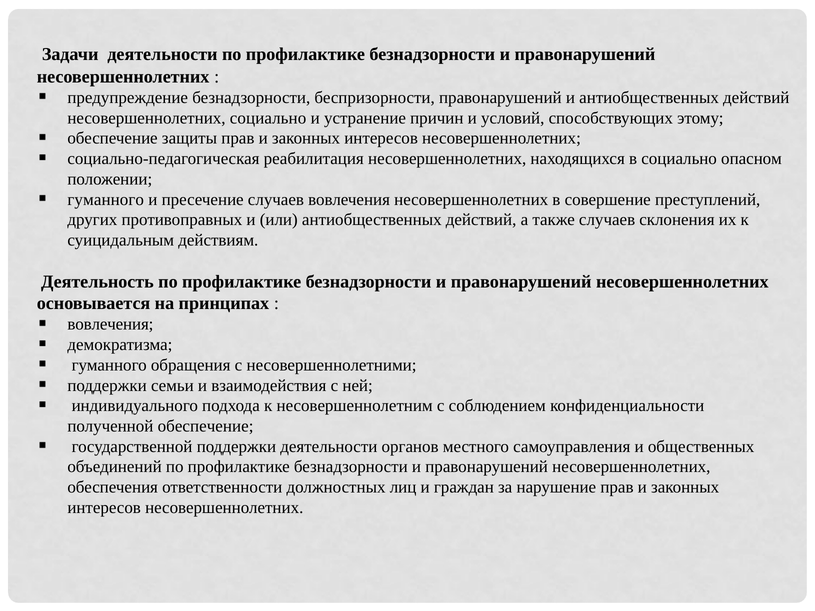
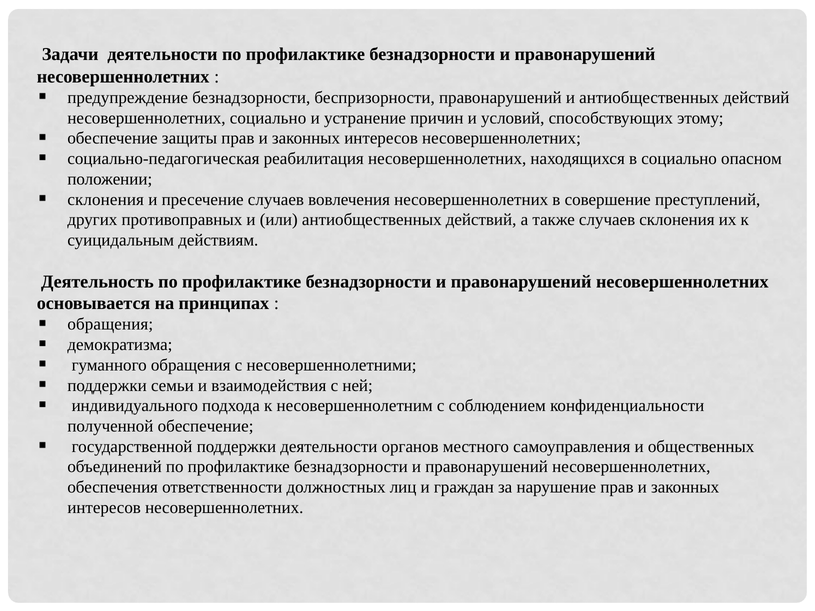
гуманного: гуманного -> склонения (106, 199)
вовлечения: вовлечения -> обращения (110, 324)
